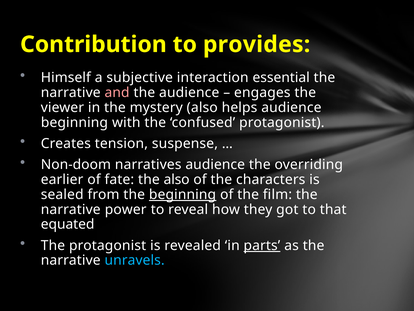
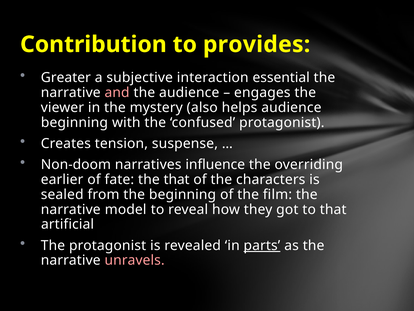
Himself: Himself -> Greater (66, 78)
narratives audience: audience -> influence (215, 164)
the also: also -> that (177, 179)
beginning underline: present -> none (183, 194)
power: power -> model (126, 209)
equated: equated -> artificial (68, 224)
unravels colour: light blue -> pink (135, 260)
